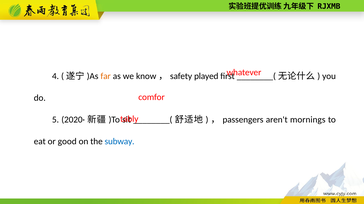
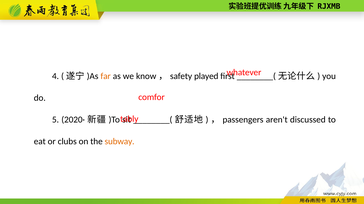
mornings: mornings -> discussed (308, 120)
good: good -> clubs (67, 142)
subway colour: blue -> orange (120, 142)
